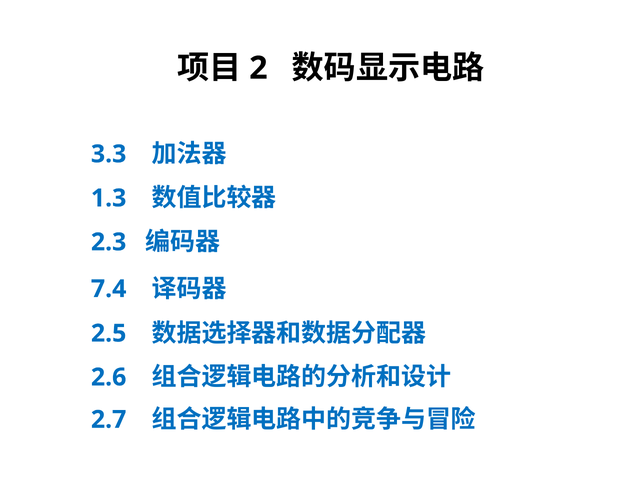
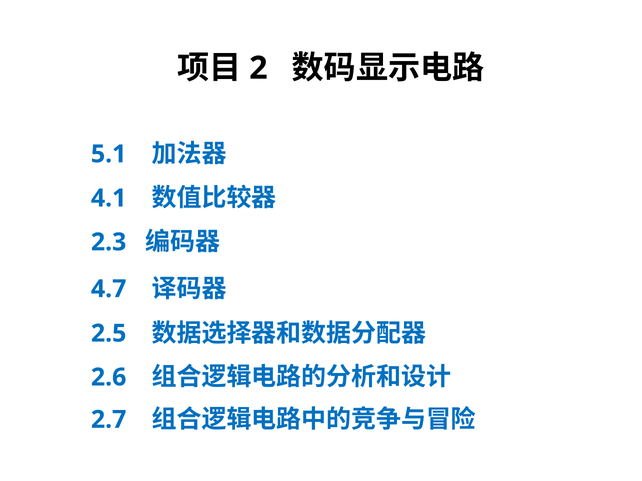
3.3: 3.3 -> 5.1 (109, 154)
1.3: 1.3 -> 4.1 (109, 198)
7.4: 7.4 -> 4.7 (109, 289)
